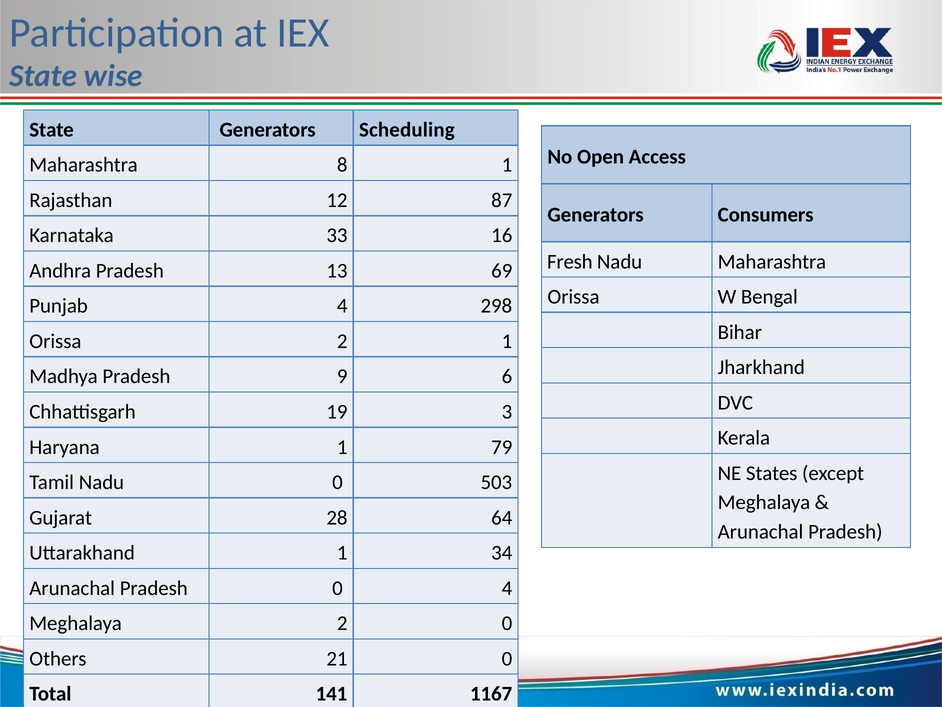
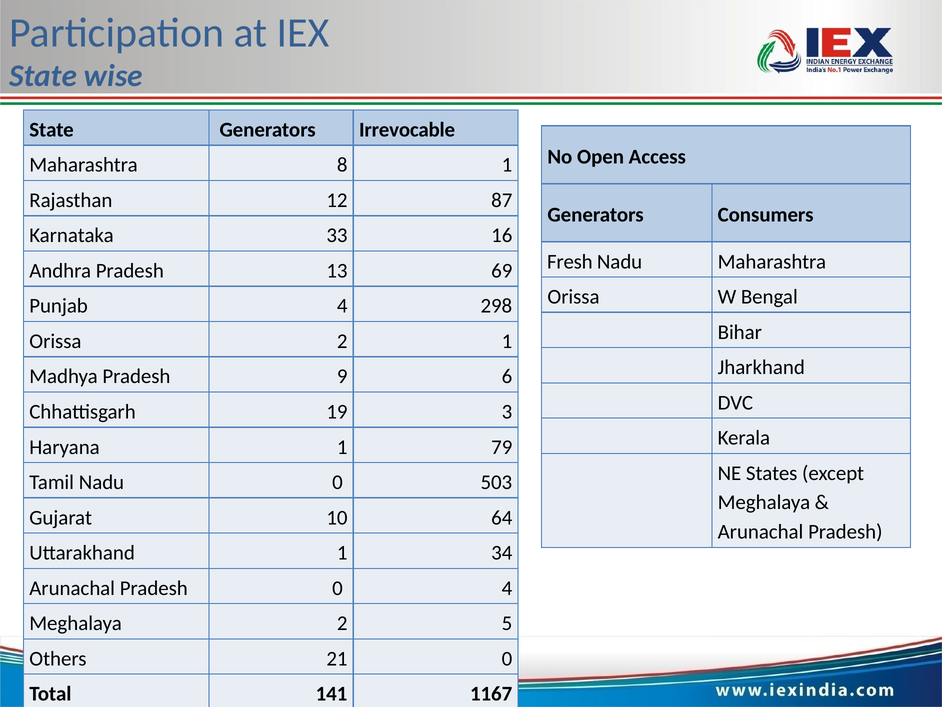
Scheduling: Scheduling -> Irrevocable (407, 130)
28: 28 -> 10 (337, 517)
2 0: 0 -> 5 (507, 623)
